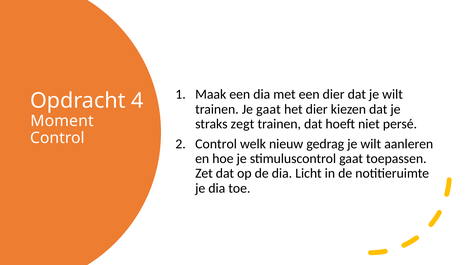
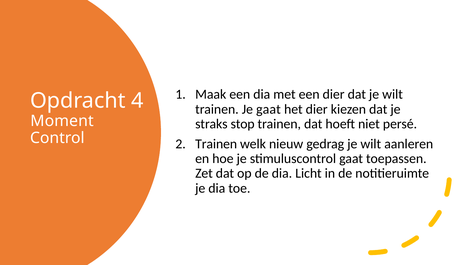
zegt: zegt -> stop (243, 124)
Control: Control -> Trainen (216, 144)
